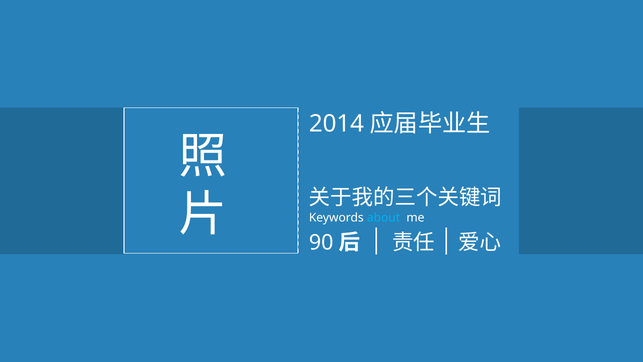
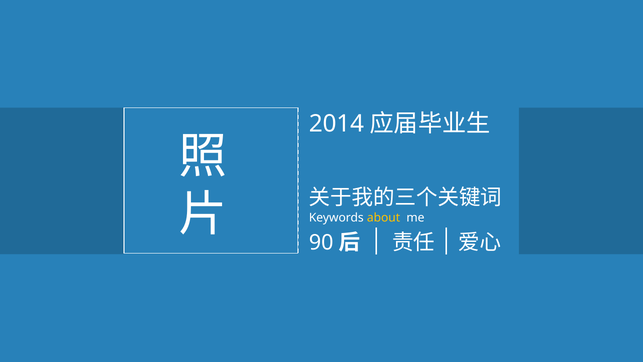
about colour: light blue -> yellow (384, 217)
